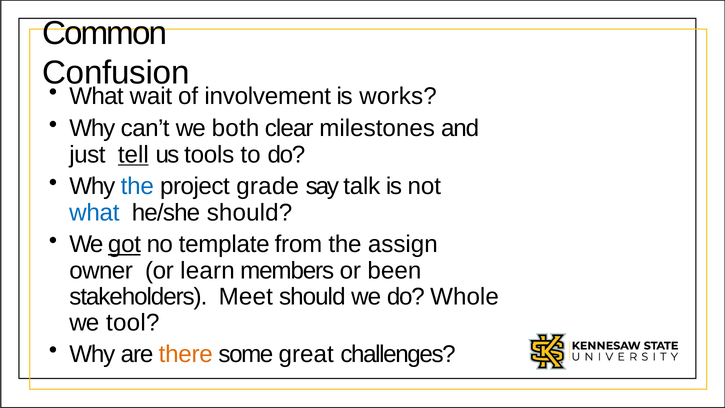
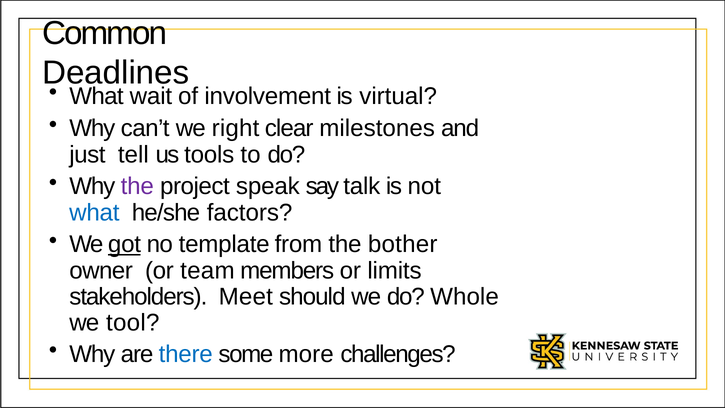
Confusion: Confusion -> Deadlines (116, 73)
works: works -> virtual (398, 96)
both: both -> right (236, 128)
tell underline: present -> none (133, 155)
the colour: blue -> purple (137, 186)
grade: grade -> speak (268, 186)
he/she should: should -> factors (250, 213)
assign: assign -> bother (403, 244)
learn: learn -> team (207, 271)
been: been -> limits (395, 271)
there colour: orange -> blue (186, 354)
great: great -> more (306, 354)
